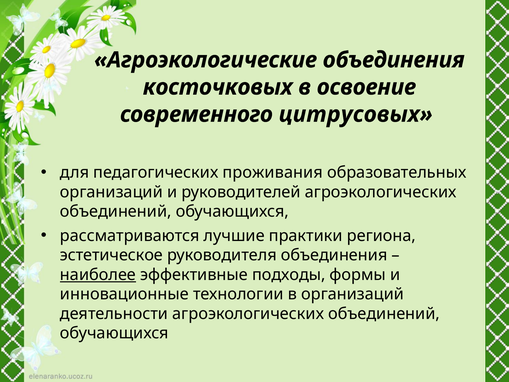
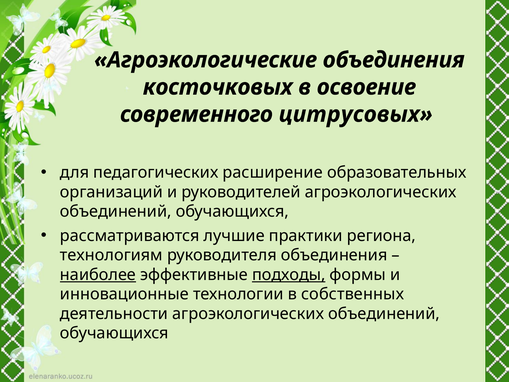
проживания: проживания -> расширение (273, 172)
эстетическое: эстетическое -> технологиям (111, 255)
подходы underline: none -> present (289, 275)
в организаций: организаций -> собственных (353, 294)
